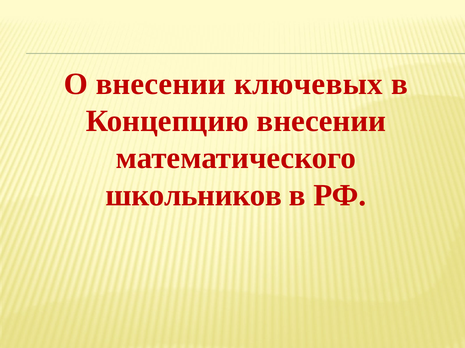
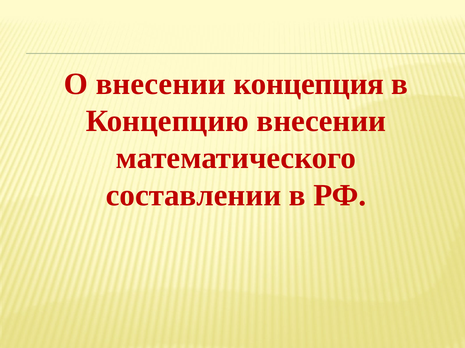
ключевых: ключевых -> концепция (309, 84)
школьников: школьников -> составлении (194, 196)
